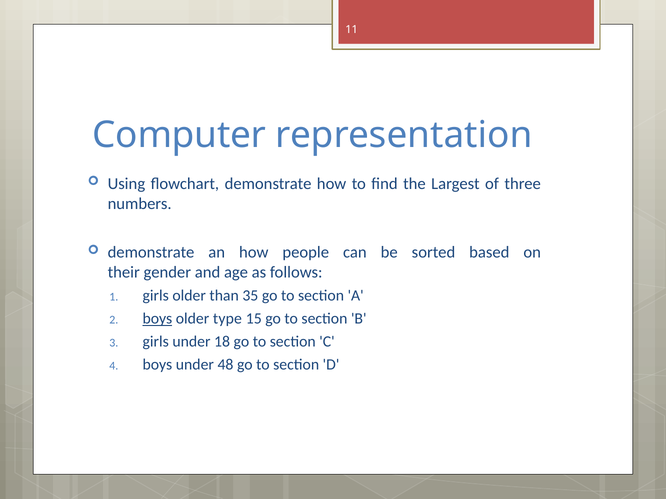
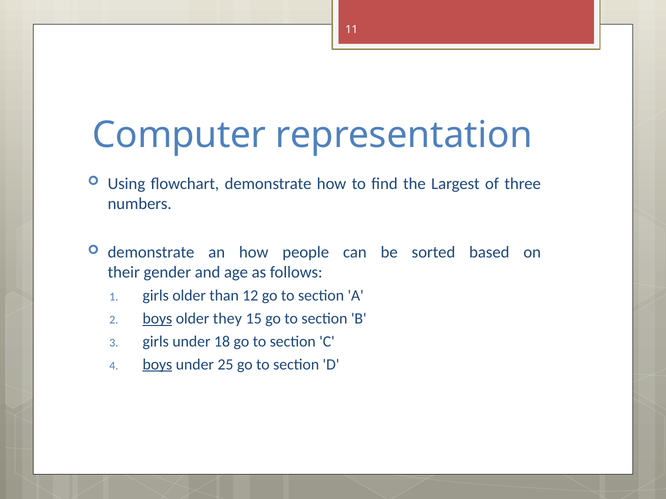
35: 35 -> 12 (250, 296)
type: type -> they (227, 319)
boys underline: none -> present (157, 365)
48: 48 -> 25 (225, 365)
